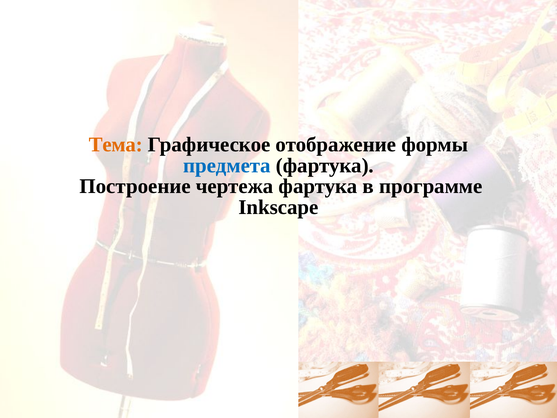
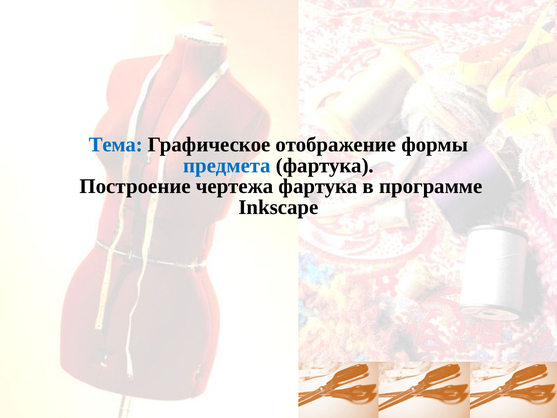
Тема colour: orange -> blue (116, 145)
